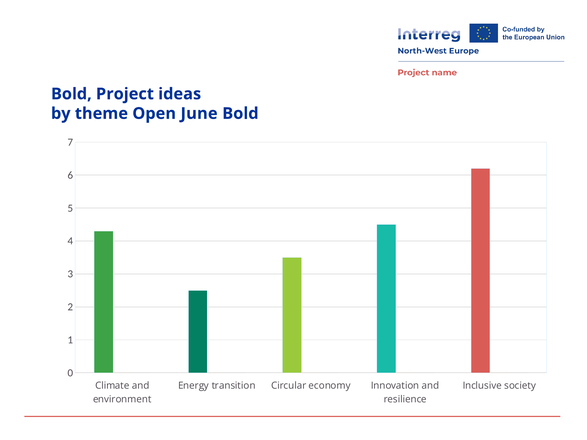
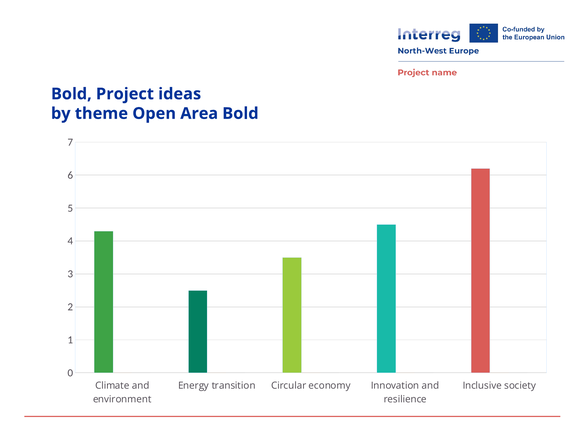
June: June -> Area (199, 114)
